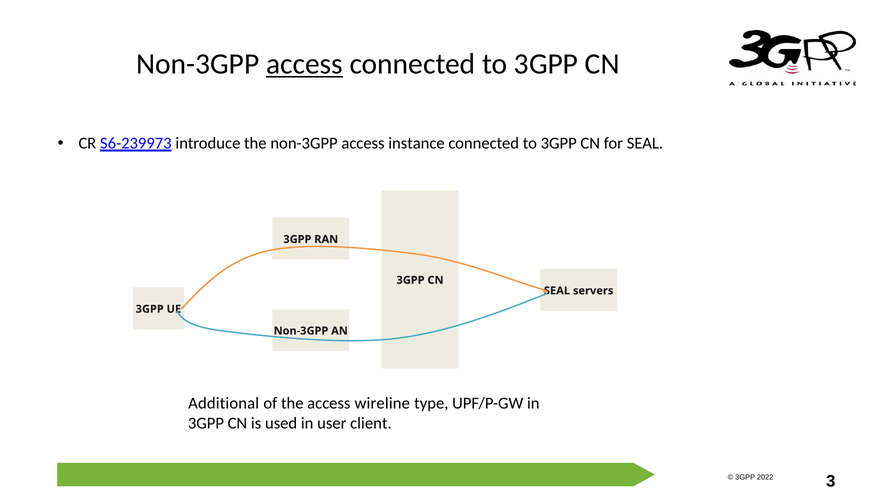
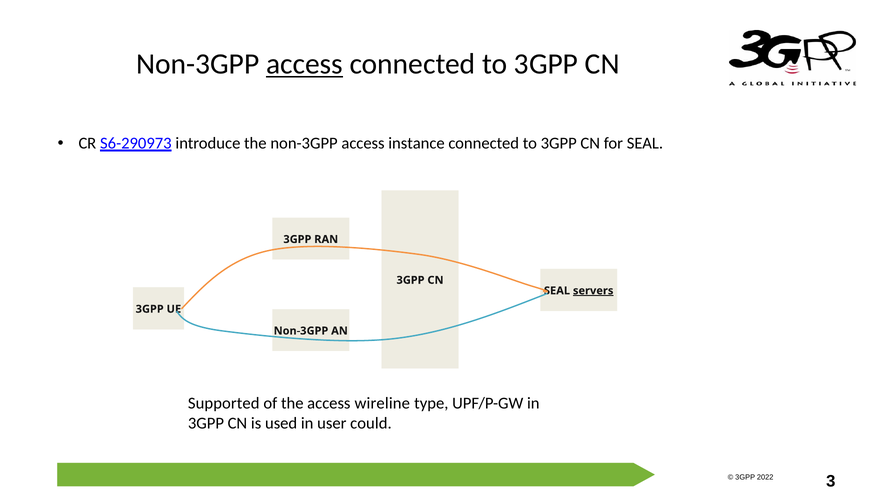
S6-239973: S6-239973 -> S6-290973 (136, 143)
servers underline: none -> present (593, 291)
Additional: Additional -> Supported (224, 404)
client: client -> could (371, 423)
